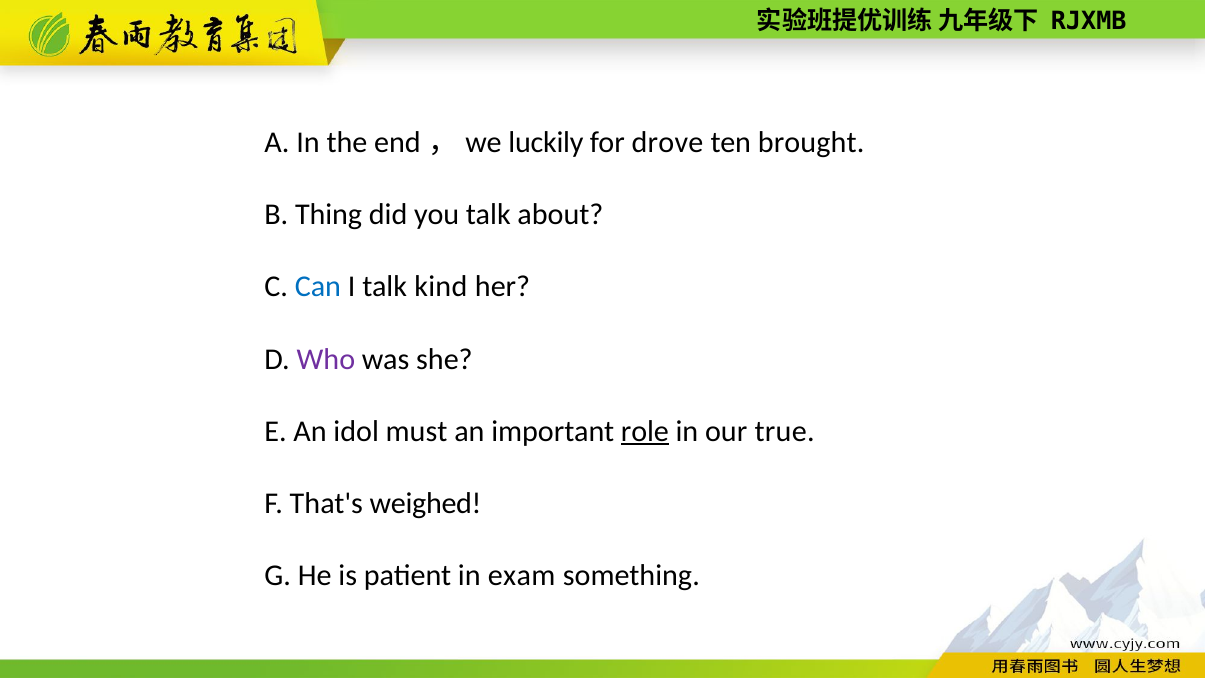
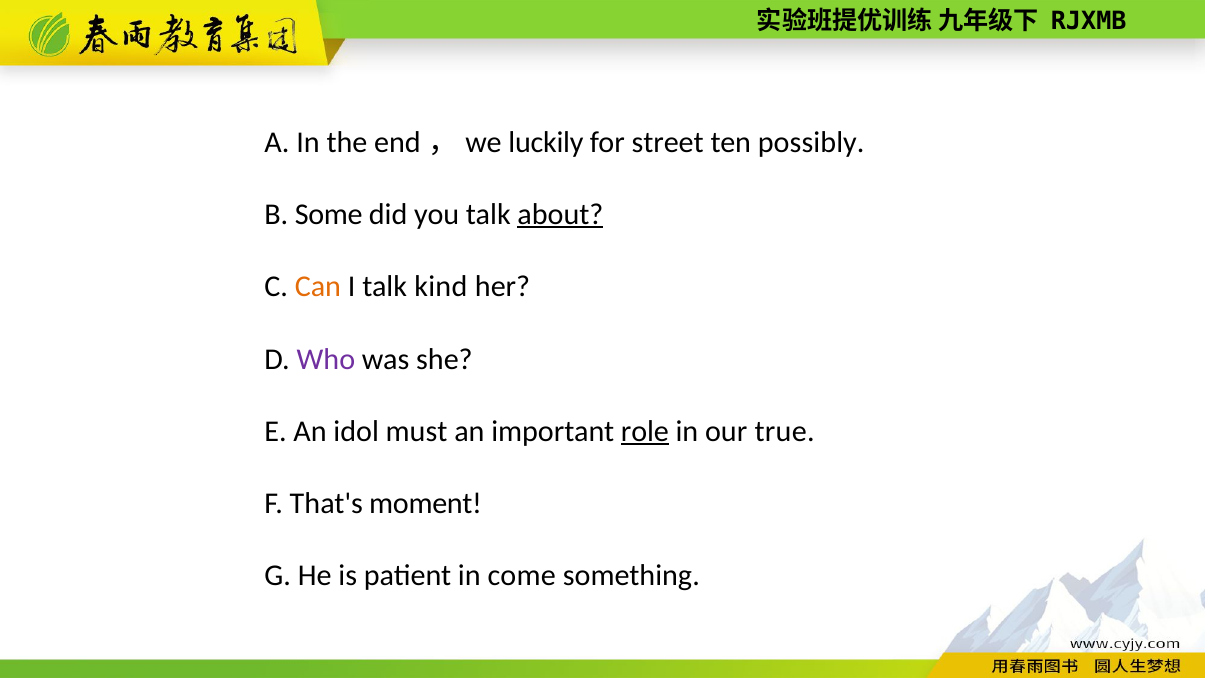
drove: drove -> street (668, 142)
brought: brought -> possibly (811, 142)
Thing: Thing -> Some (329, 214)
about underline: none -> present (560, 214)
Can colour: blue -> orange (318, 287)
weighed: weighed -> moment (426, 504)
exam: exam -> come (522, 576)
